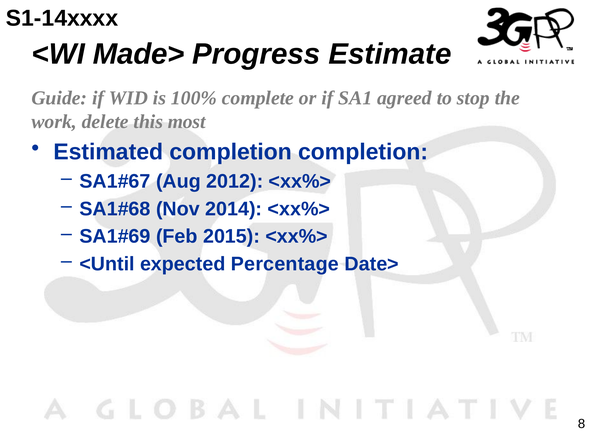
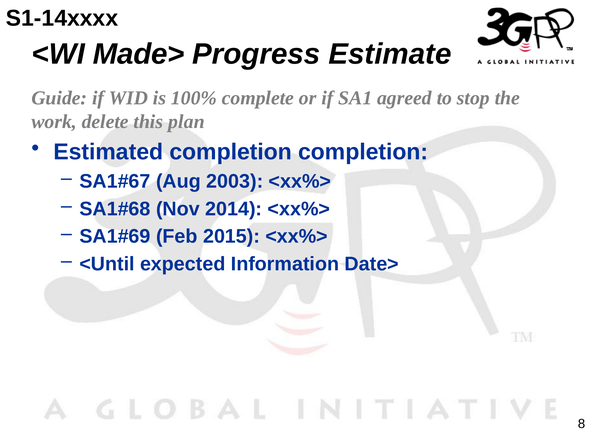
most: most -> plan (186, 122)
2012: 2012 -> 2003 (235, 181)
Percentage: Percentage -> Information (285, 264)
